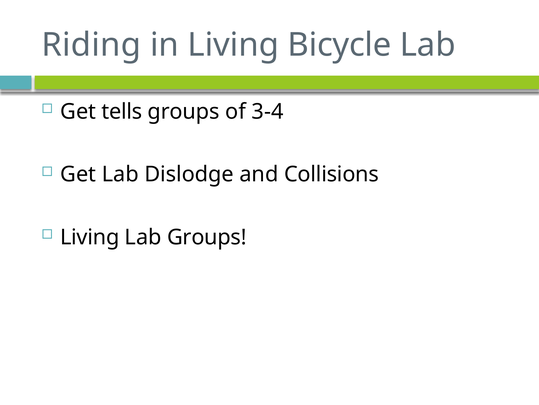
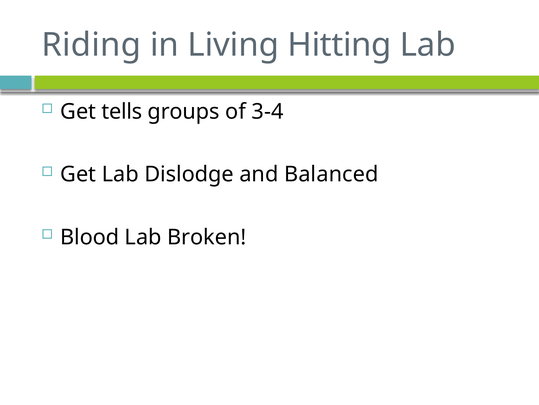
Bicycle: Bicycle -> Hitting (340, 45)
Collisions: Collisions -> Balanced (331, 174)
Living: Living -> Blood (90, 237)
Lab Groups: Groups -> Broken (207, 237)
